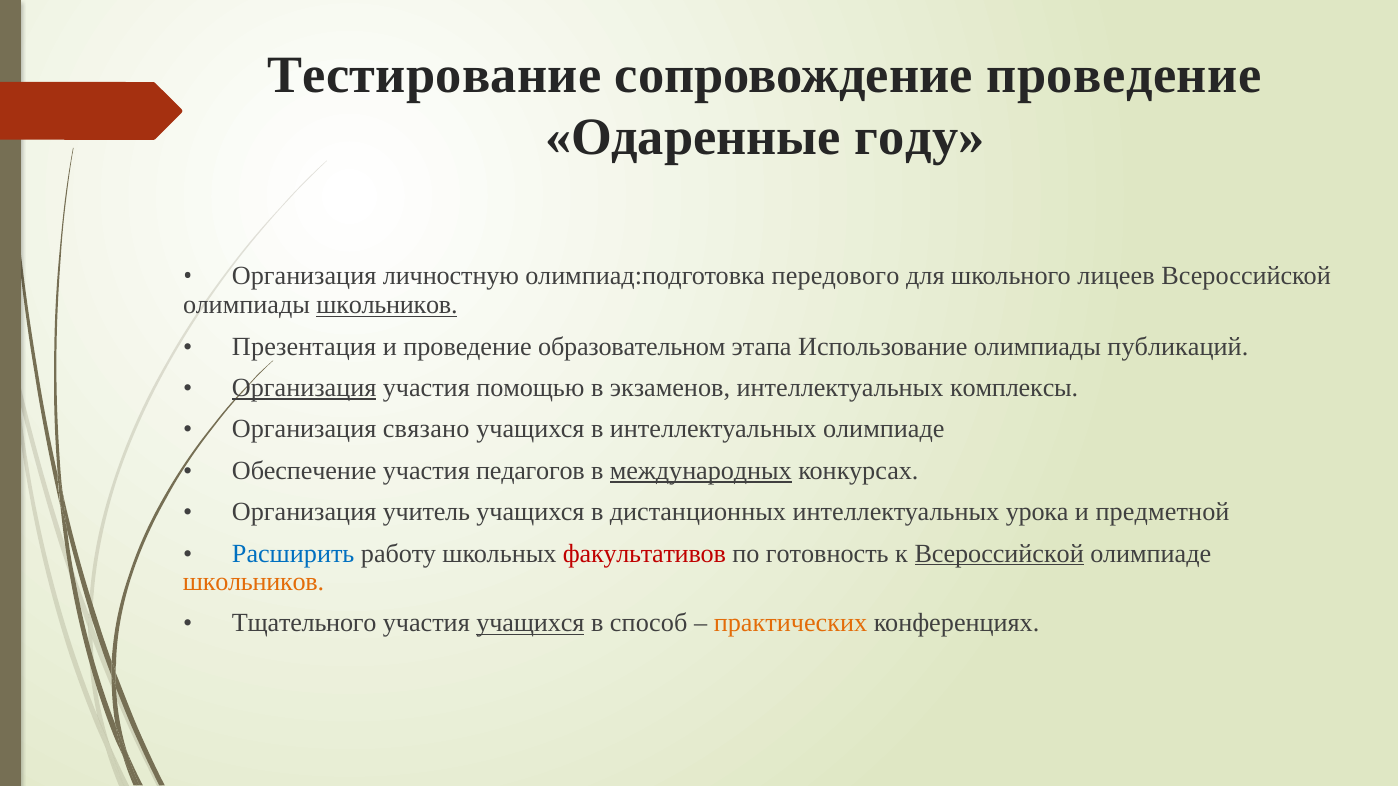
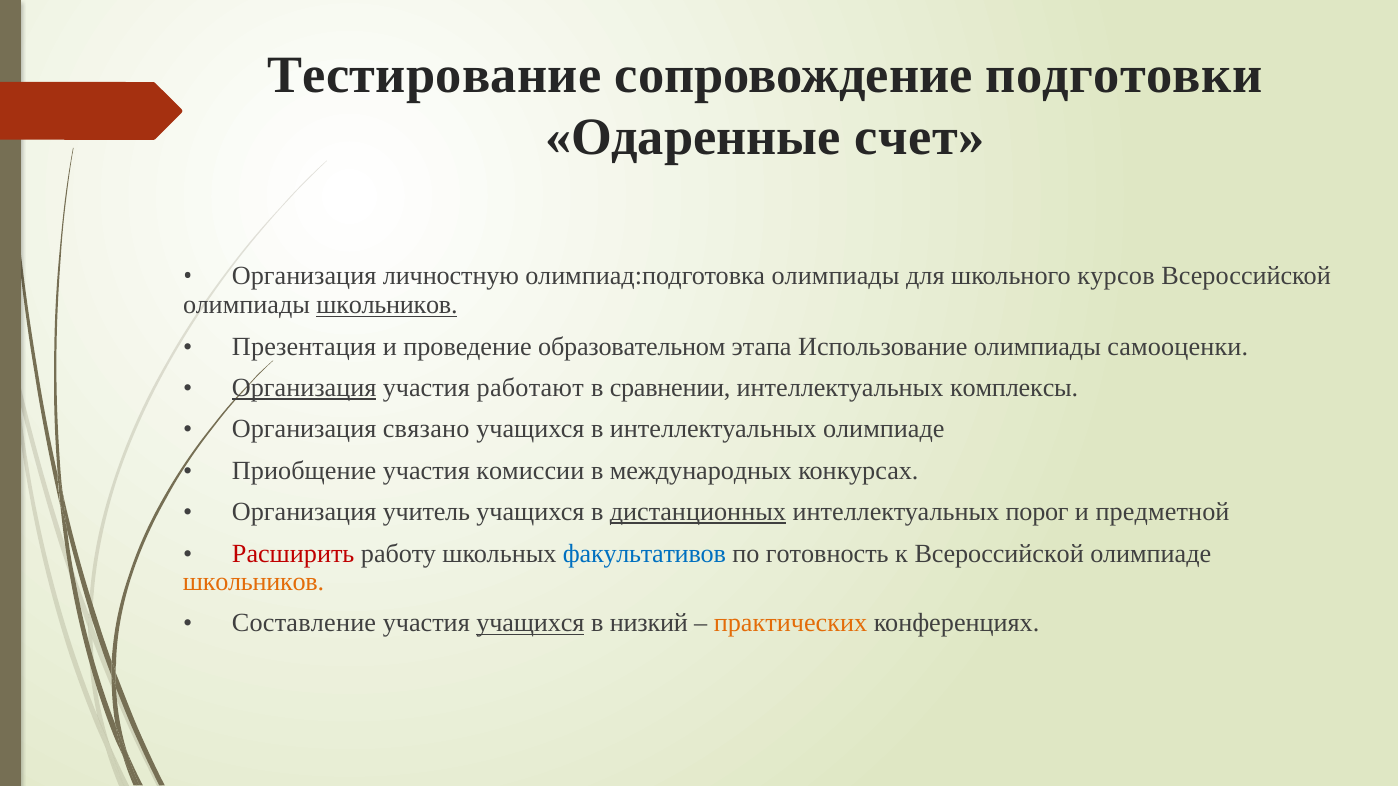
сопровождение проведение: проведение -> подготовки (1124, 75)
году: году -> счет (920, 138)
олимпиад:подготовка передового: передового -> олимпиады (836, 276)
лицеев: лицеев -> курсов (1116, 276)
публикаций: публикаций -> самооценки (1178, 347)
помощью: помощью -> работают (530, 388)
экзаменов: экзаменов -> сравнении (670, 388)
Обеспечение: Обеспечение -> Приобщение (304, 471)
педагогов: педагогов -> комиссии (530, 471)
международных underline: present -> none (701, 471)
дистанционных underline: none -> present (698, 512)
урока: урока -> порог (1037, 512)
Расширить colour: blue -> red (293, 554)
факультативов colour: red -> blue (644, 554)
Всероссийской underline: present -> none (999, 554)
Тщательного: Тщательного -> Составление (304, 623)
способ: способ -> низкий (649, 623)
